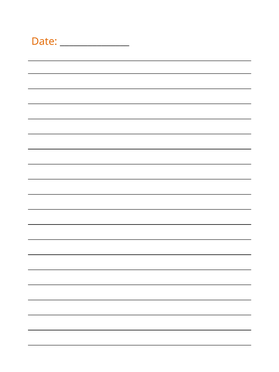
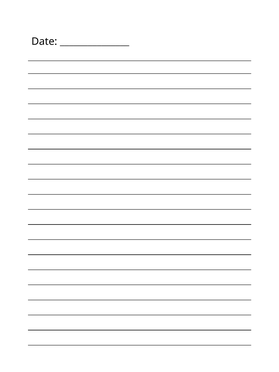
Date colour: orange -> black (44, 42)
